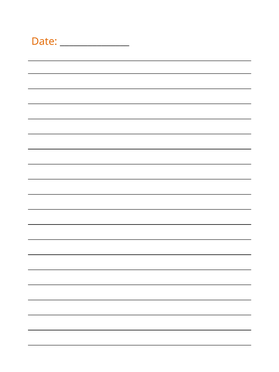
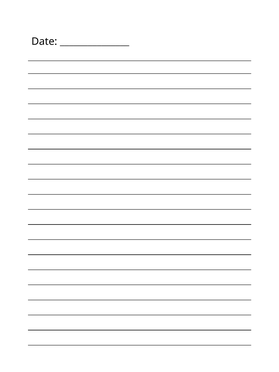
Date colour: orange -> black (44, 42)
